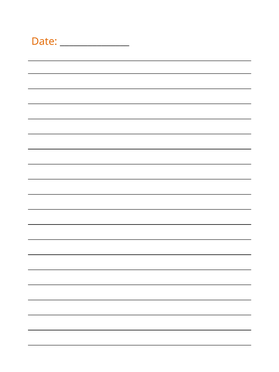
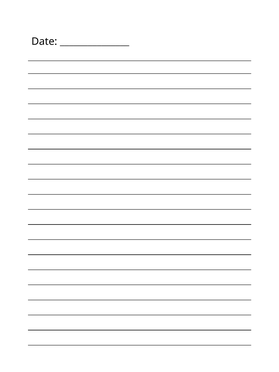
Date colour: orange -> black (44, 42)
